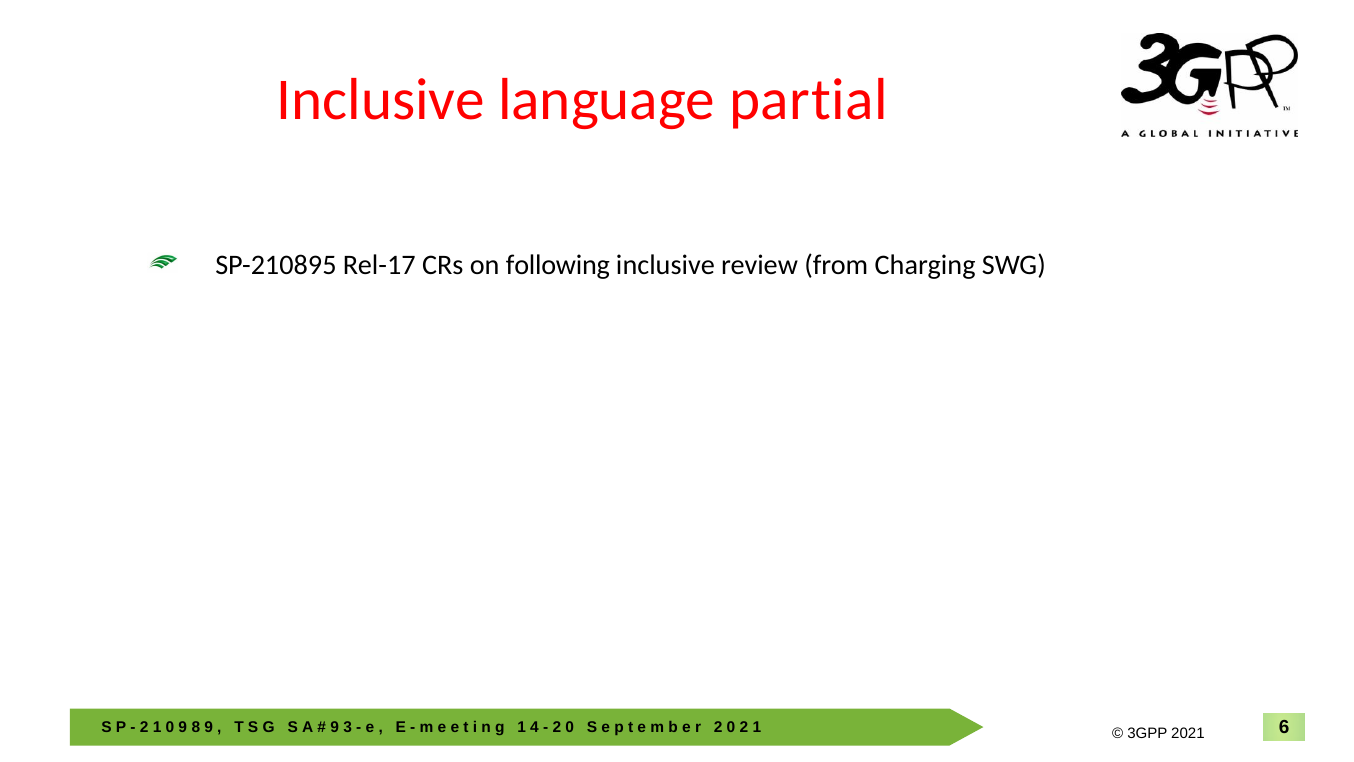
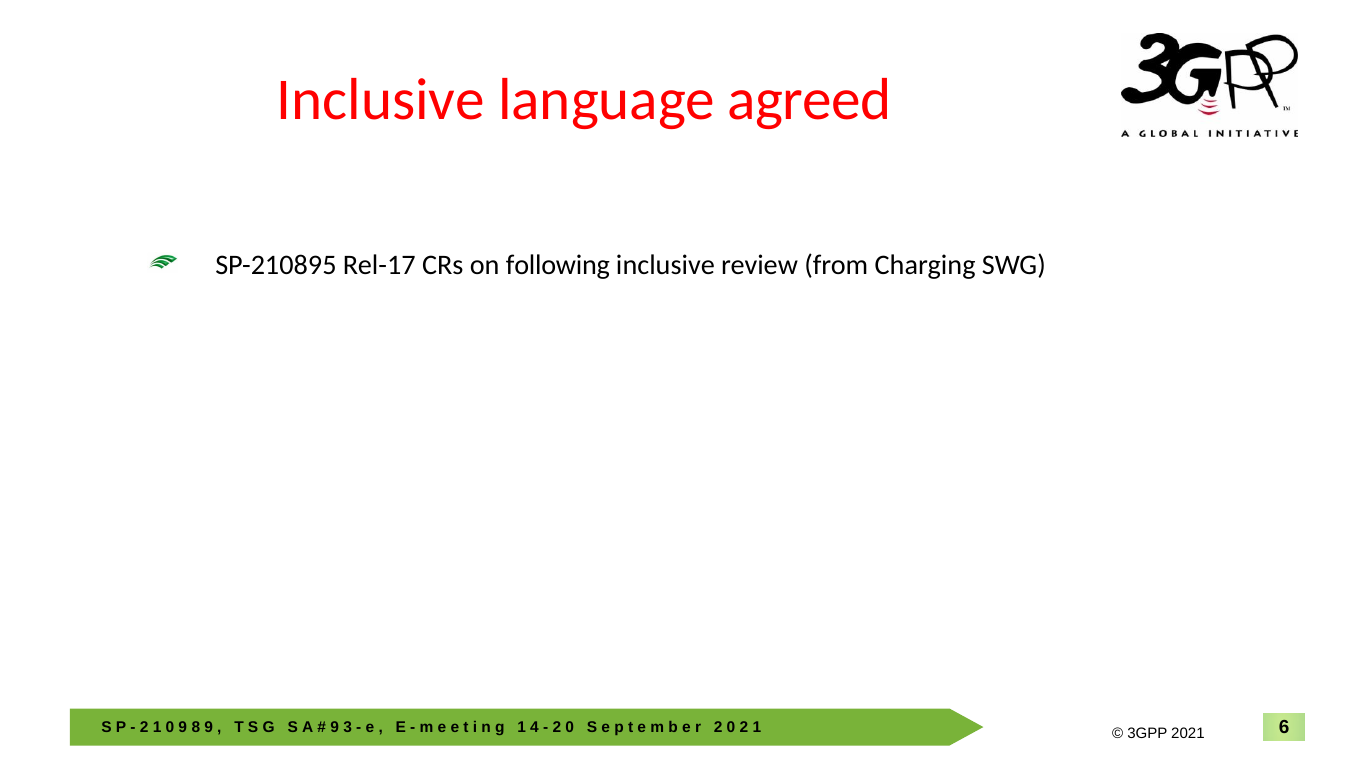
partial: partial -> agreed (809, 100)
